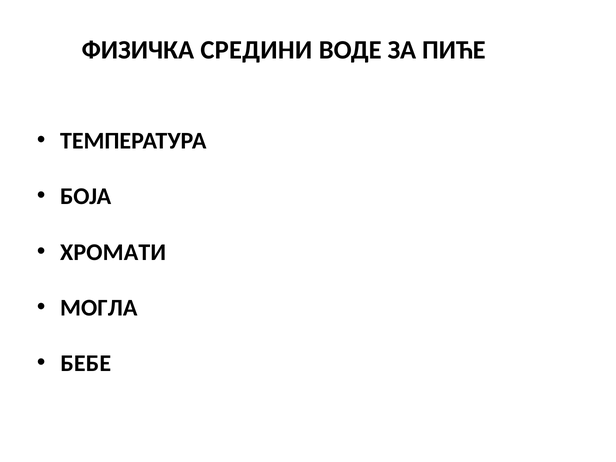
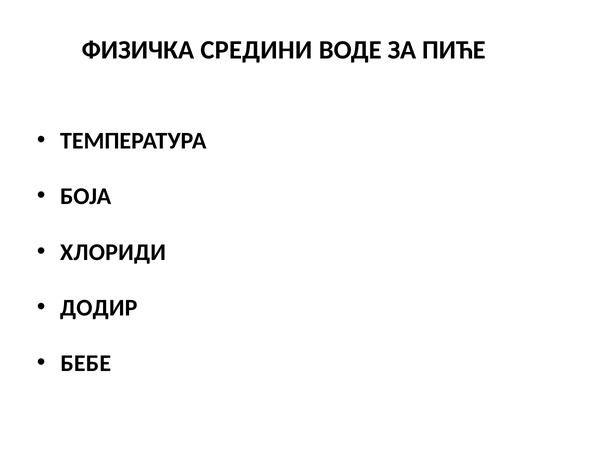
ХРОМАТИ: ХРОМАТИ -> ХЛОРИДИ (113, 252)
МОГЛА: МОГЛА -> ДОДИР (99, 308)
